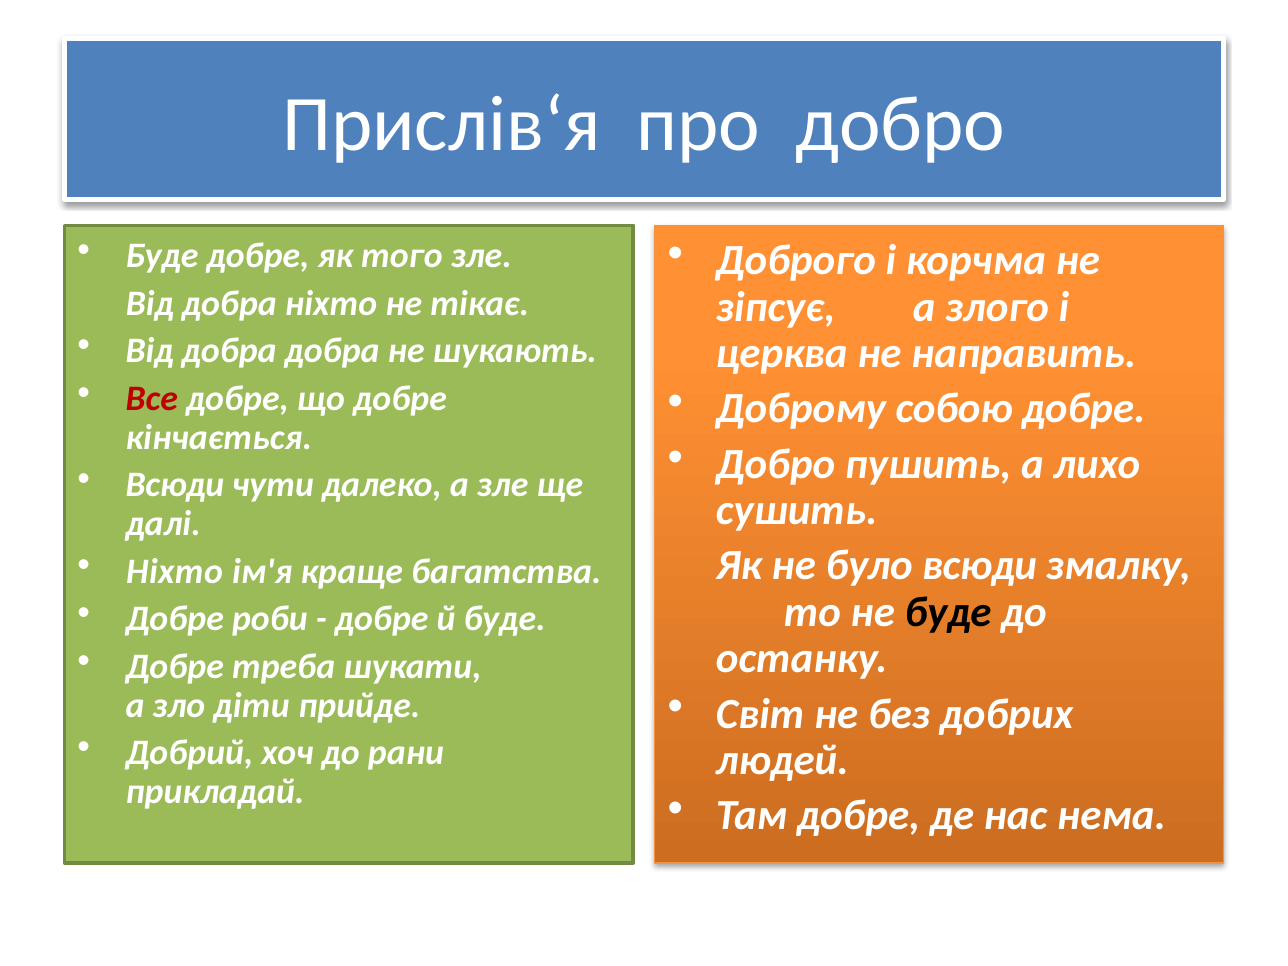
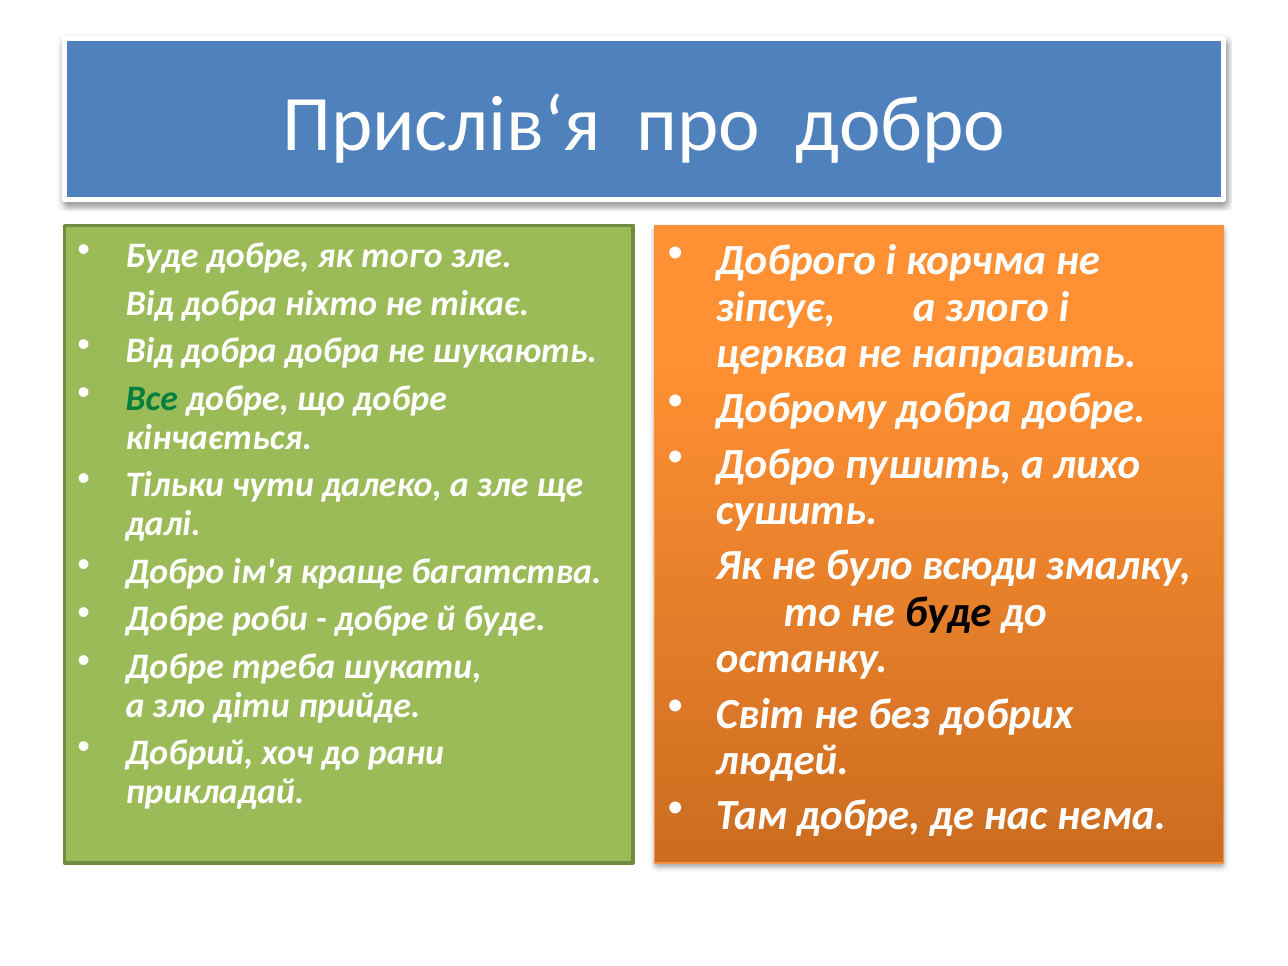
Все colour: red -> green (152, 399)
Доброму собою: собою -> добра (954, 409)
Всюди: Всюди -> Тільки (175, 485)
Ніхто: Ніхто -> Добро (175, 571)
